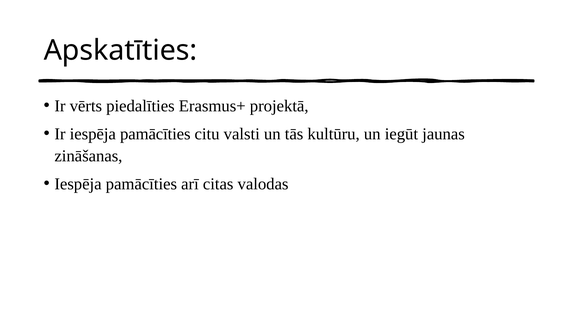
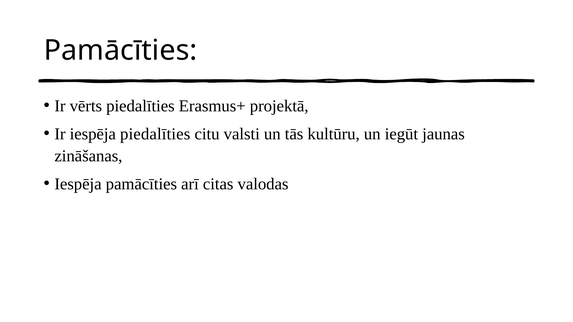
Apskatīties: Apskatīties -> Pamācīties (120, 50)
Ir iespēja pamācīties: pamācīties -> piedalīties (155, 134)
